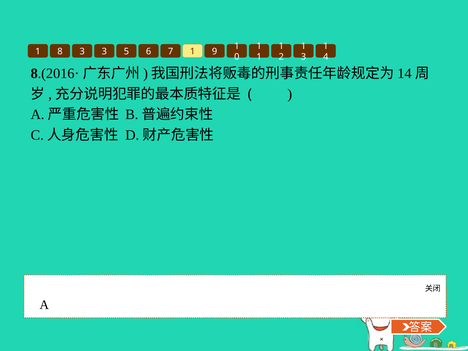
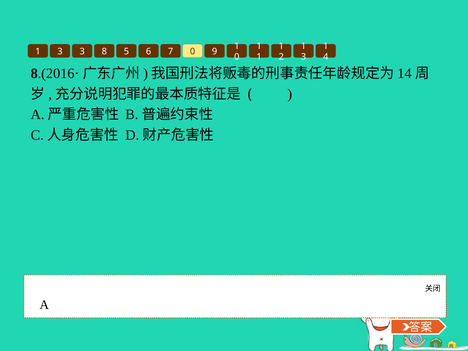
8: 8 -> 3 (60, 51)
3 3: 3 -> 8 (104, 51)
7 1: 1 -> 0 (193, 51)
